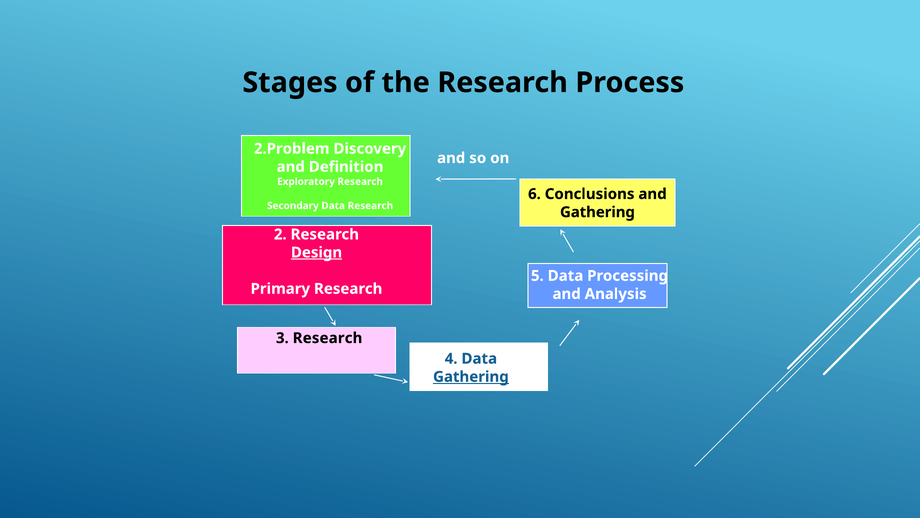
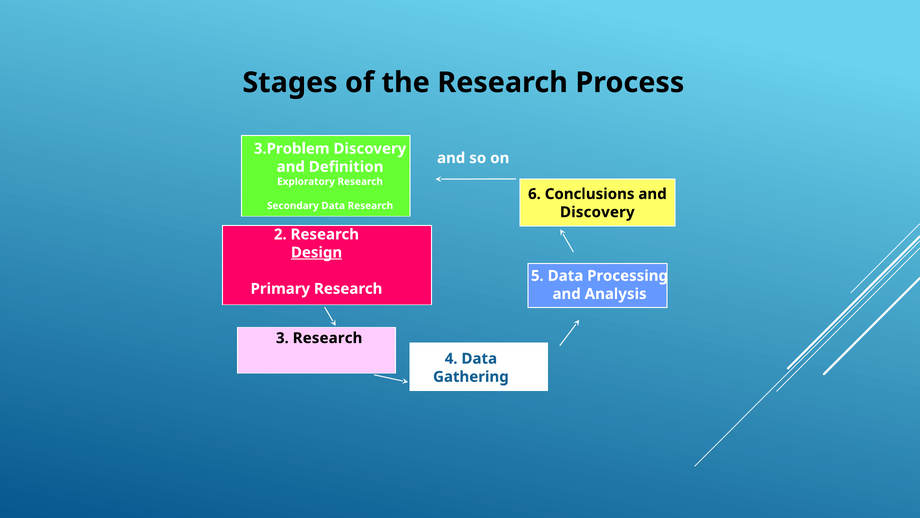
2.Problem: 2.Problem -> 3.Problem (292, 149)
Gathering: Gathering -> Discovery (597, 212)
Gathering underline: present -> none (471, 376)
